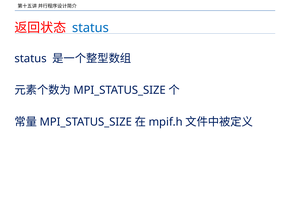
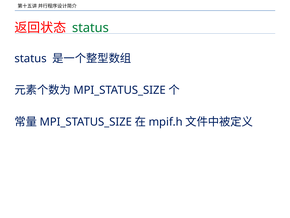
status colour: blue -> green (90, 28)
